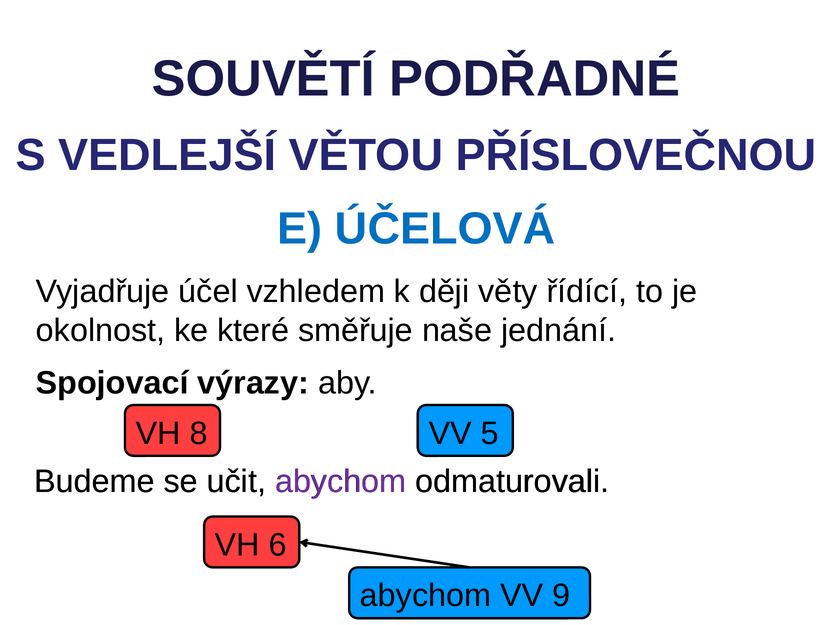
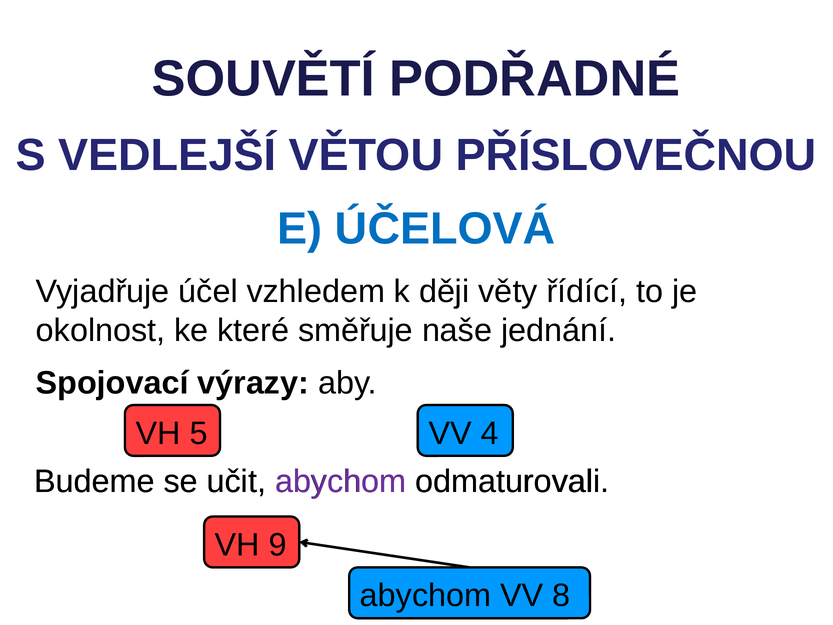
8: 8 -> 5 (199, 433)
5: 5 -> 4 (490, 433)
6: 6 -> 9 (278, 545)
9: 9 -> 8 (561, 595)
